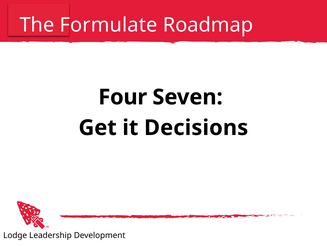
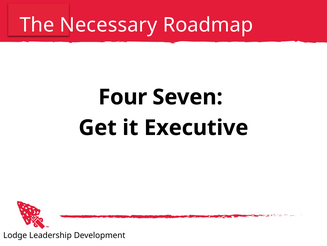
Formulate: Formulate -> Necessary (108, 25)
Decisions: Decisions -> Executive (196, 127)
